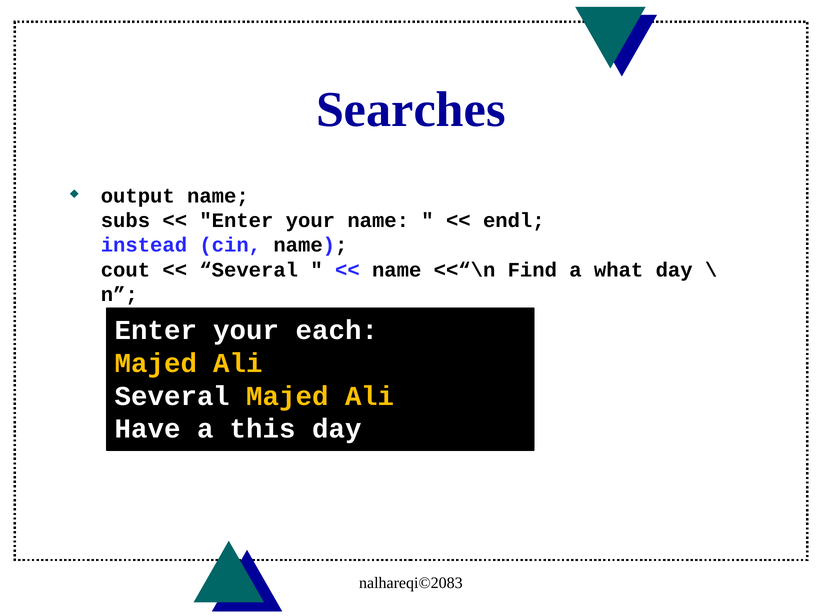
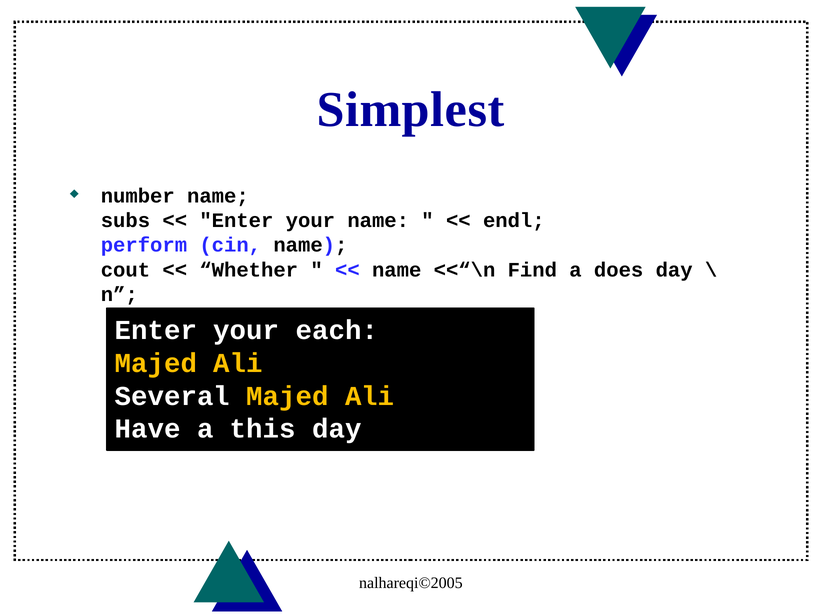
Searches: Searches -> Simplest (411, 110)
output: output -> number (138, 196)
instead: instead -> perform (144, 245)
Several: Several -> Whether (249, 270)
what: what -> does (619, 270)
nalhareqi©2083: nalhareqi©2083 -> nalhareqi©2005 (411, 583)
